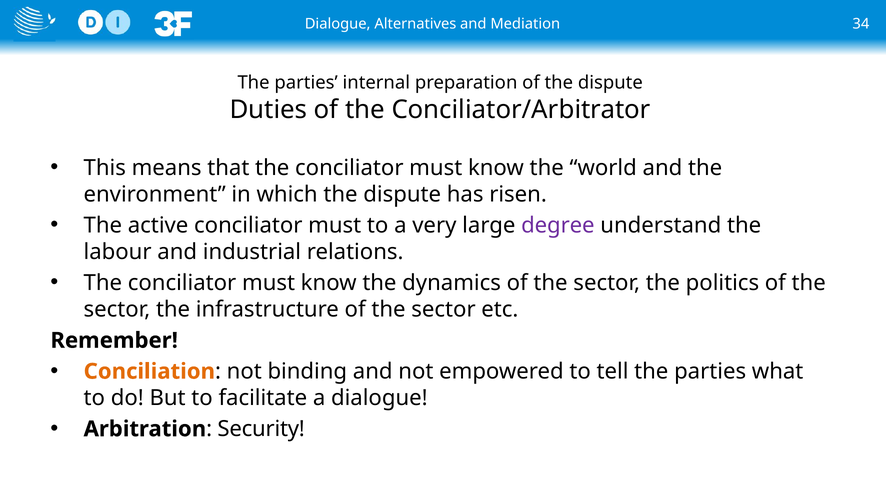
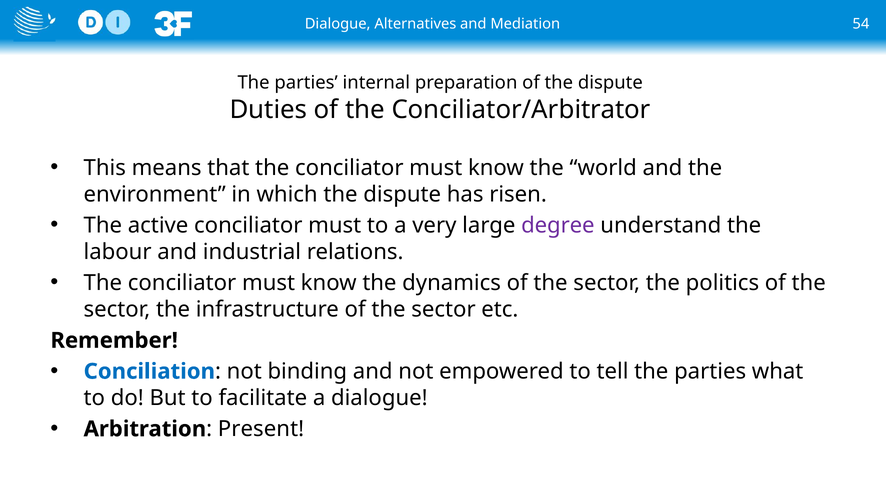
34: 34 -> 54 (861, 24)
Conciliation colour: orange -> blue (149, 372)
Security: Security -> Present (261, 429)
